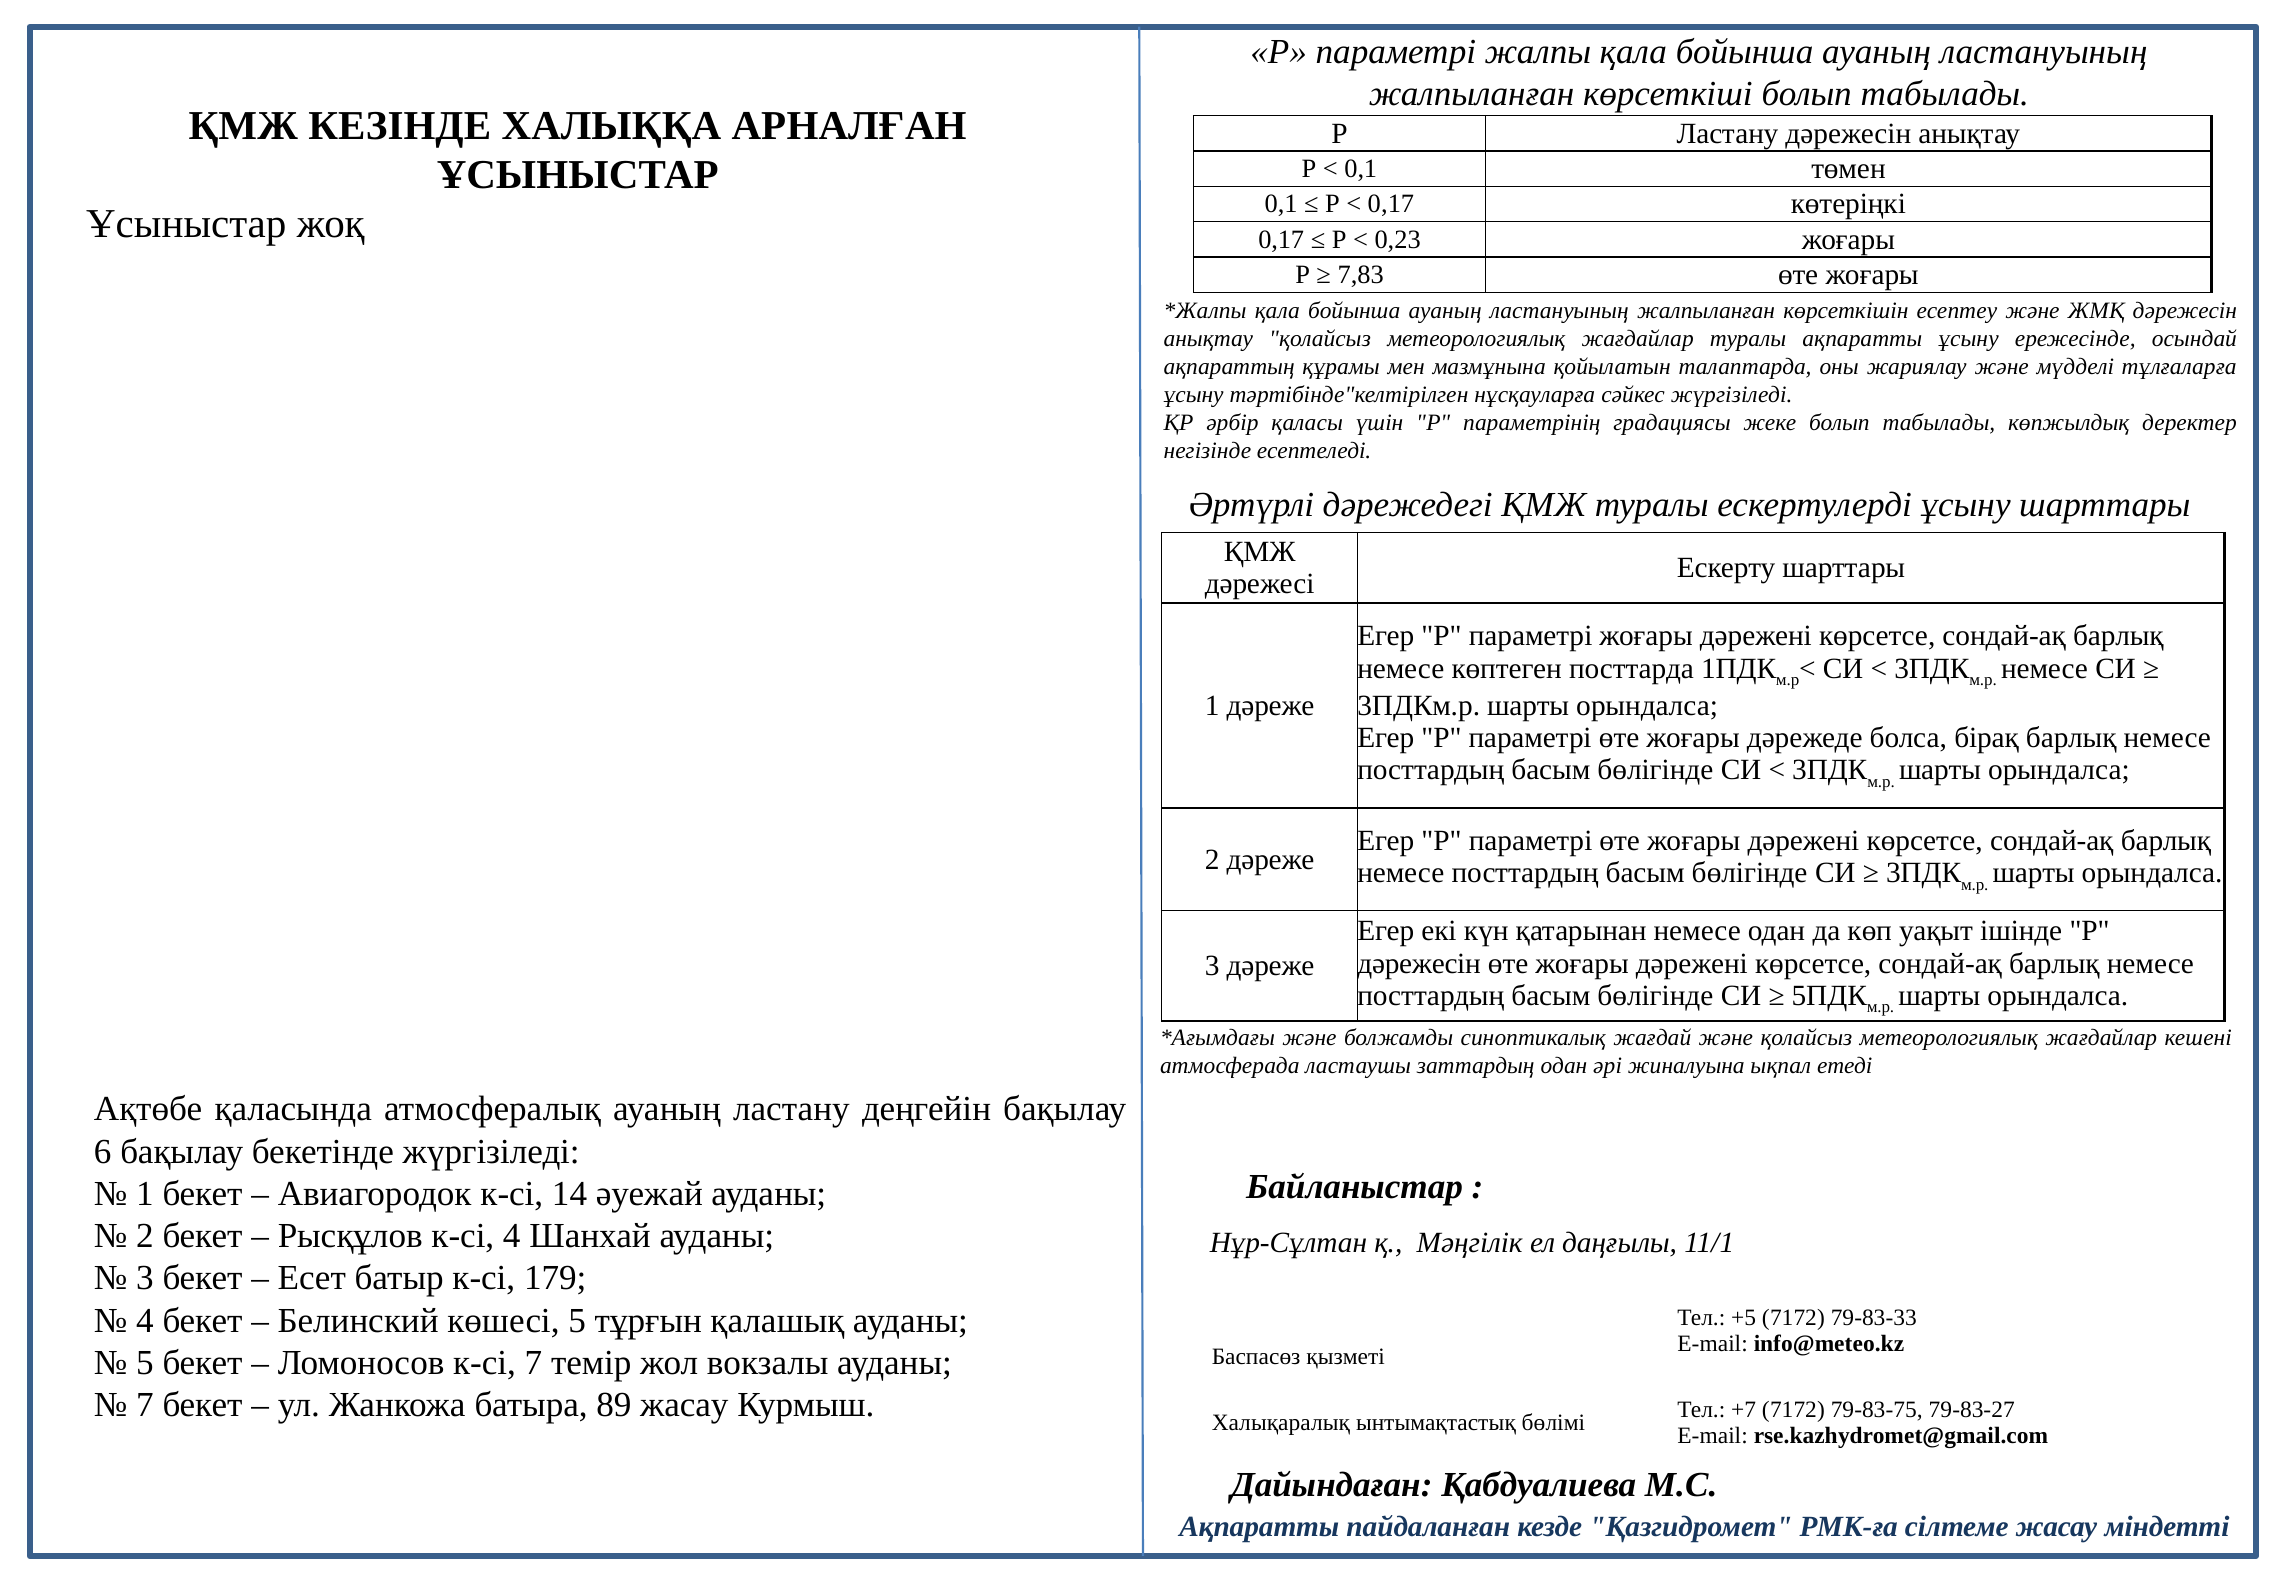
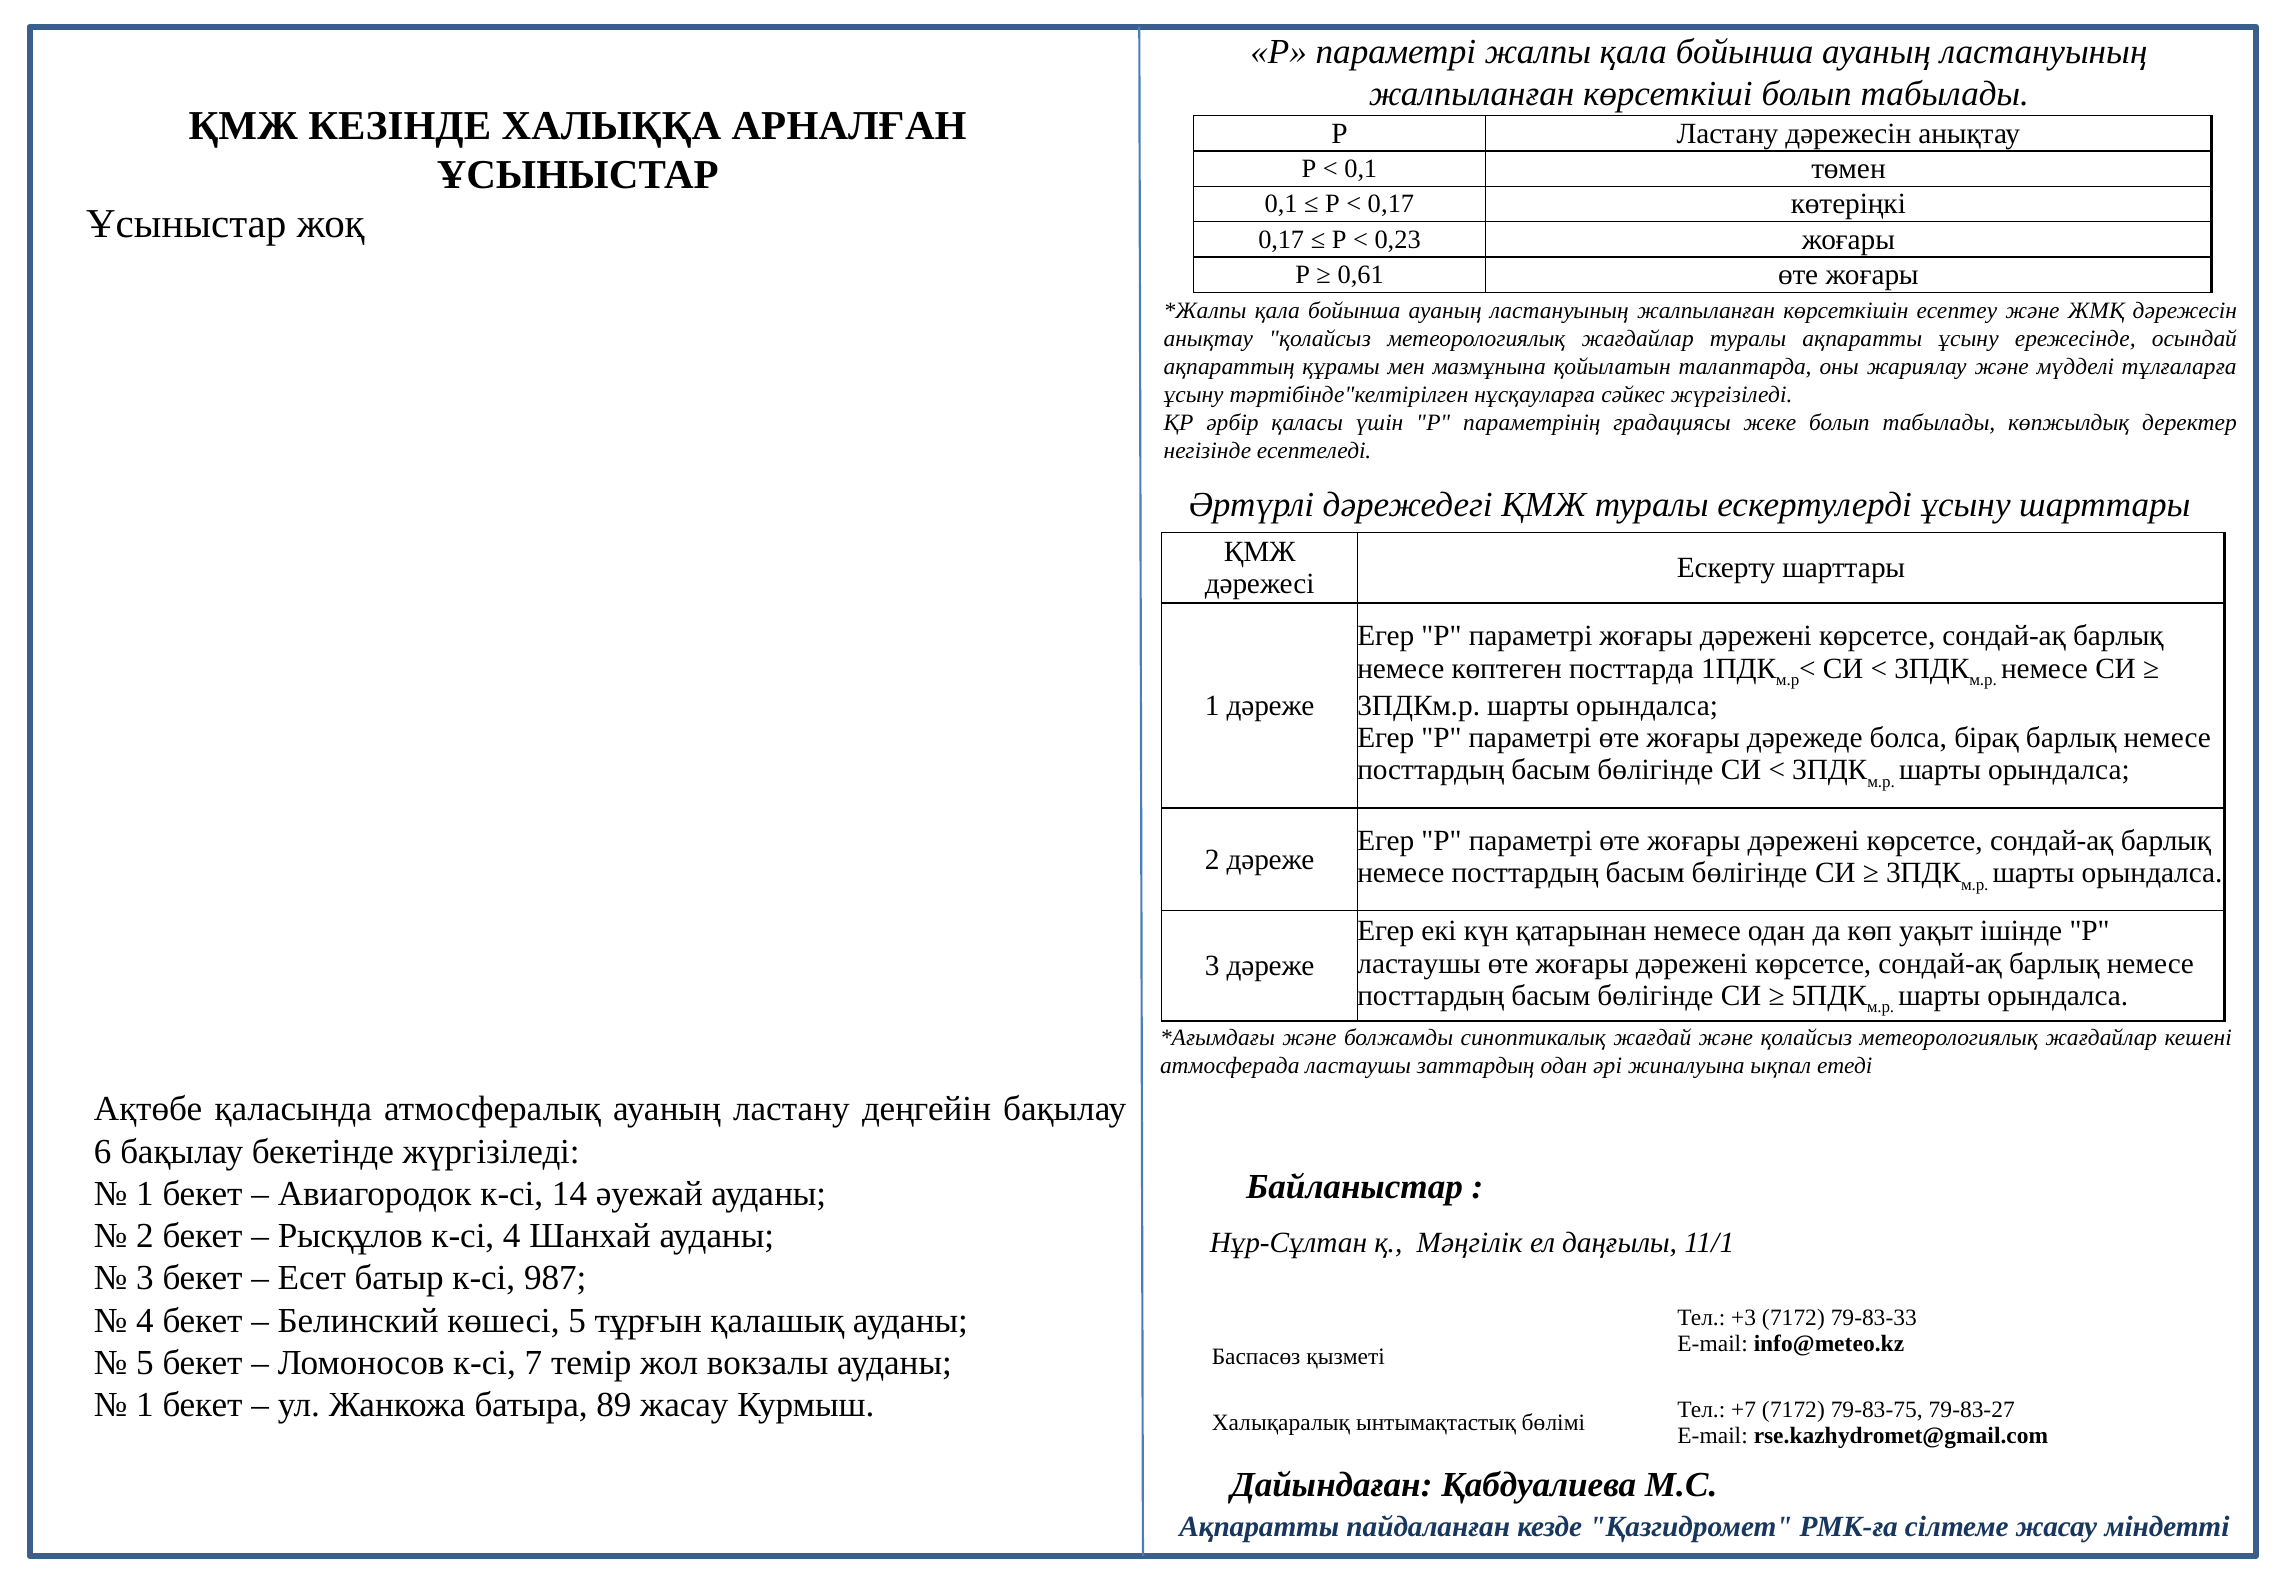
7,83: 7,83 -> 0,61 (1361, 275)
дәрежесін: дәрежесін -> ластаушы (1419, 963)
179: 179 -> 987 (555, 1278)
+5: +5 -> +3 (1744, 1318)
7: 7 -> 1 (145, 1405)
